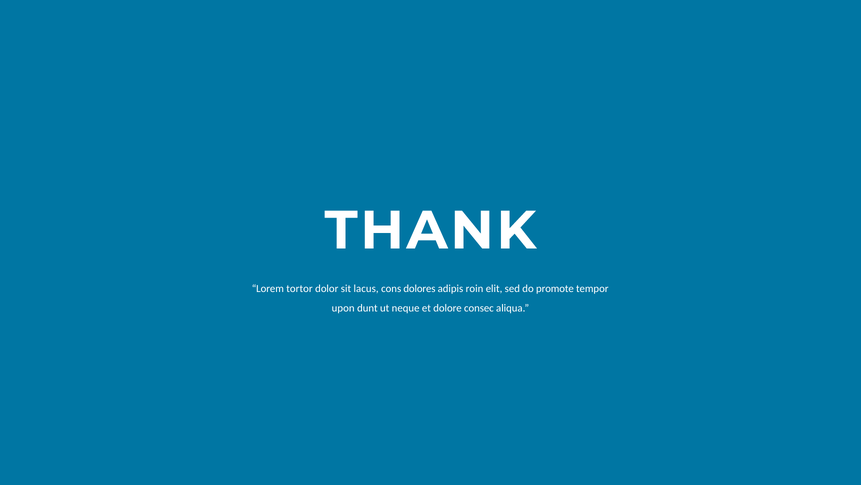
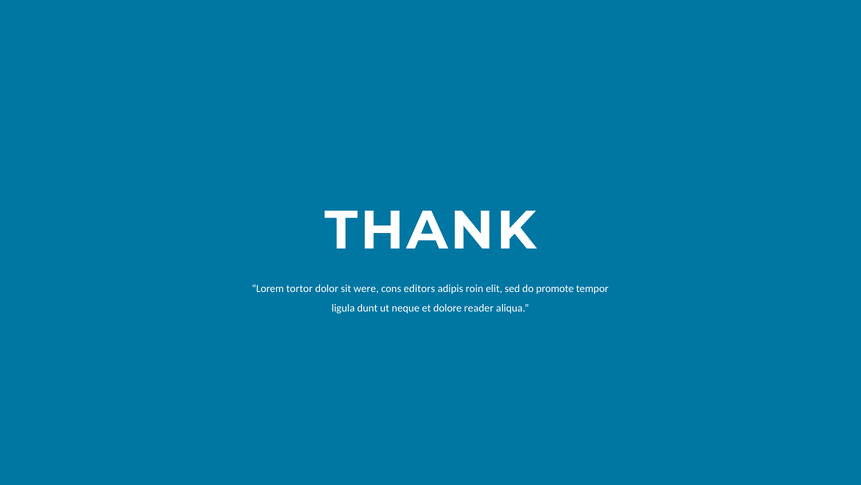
lacus: lacus -> were (366, 288)
dolores: dolores -> editors (419, 288)
upon: upon -> ligula (343, 308)
consec: consec -> reader (479, 308)
